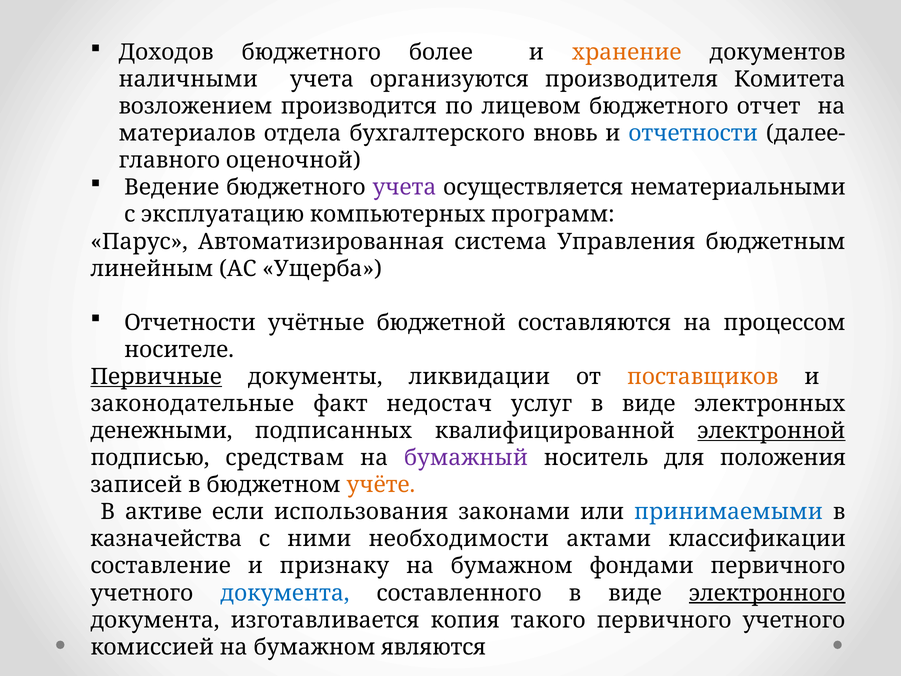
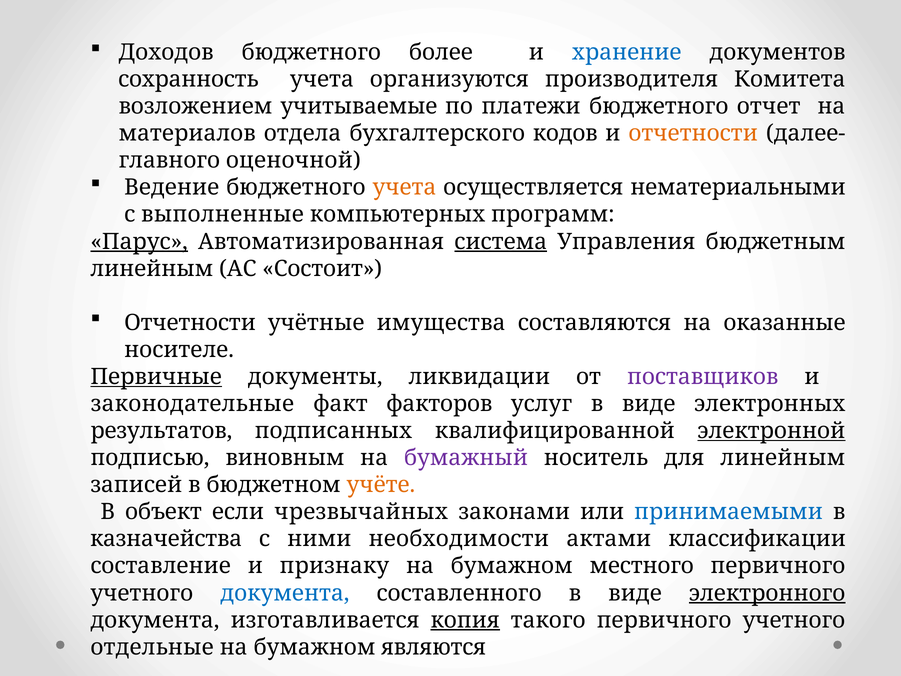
хранение colour: orange -> blue (627, 52)
наличными: наличными -> сохранность (188, 79)
производится: производится -> учитываемые (359, 106)
лицевом: лицевом -> платежи (531, 106)
вновь: вновь -> кодов (565, 133)
отчетности colour: blue -> orange (693, 133)
учета colour: purple -> orange (404, 187)
эксплуатацию: эксплуатацию -> выполненные (222, 214)
Парус underline: none -> present (139, 241)
система underline: none -> present (501, 241)
Ущерба: Ущерба -> Состоит (322, 269)
бюджетной: бюджетной -> имущества (441, 323)
процессом: процессом -> оказанные (785, 323)
поставщиков colour: orange -> purple (703, 377)
недостач: недостач -> факторов (439, 404)
денежными: денежными -> результатов (161, 431)
средствам: средствам -> виновным (285, 458)
для положения: положения -> линейным (783, 458)
активе: активе -> объект (164, 512)
использования: использования -> чрезвычайных (361, 512)
фондами: фондами -> местного (642, 566)
копия underline: none -> present (465, 620)
комиссией: комиссией -> отдельные (152, 647)
